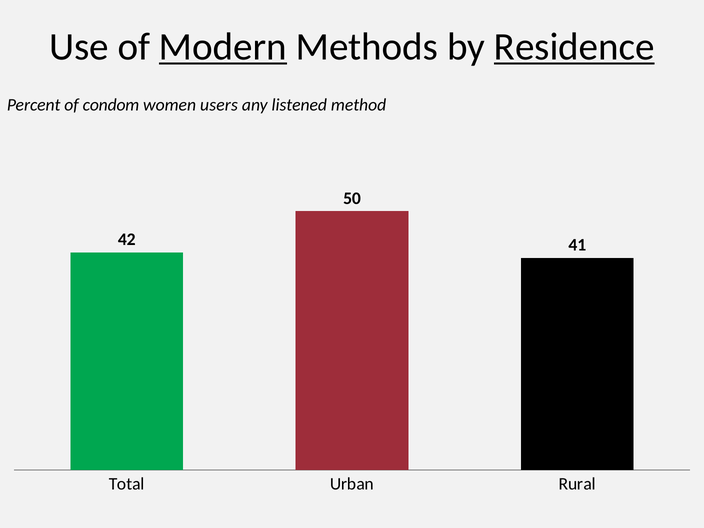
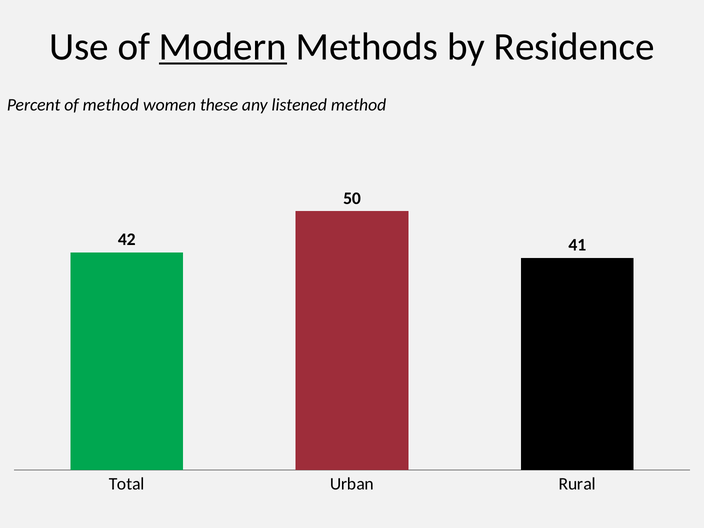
Residence underline: present -> none (574, 47)
of condom: condom -> method (111, 105)
users: users -> these (219, 105)
